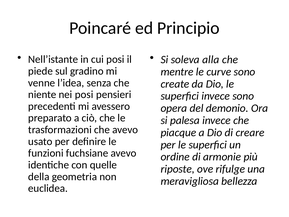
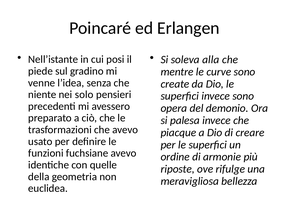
Principio: Principio -> Erlangen (188, 28)
nei posi: posi -> solo (84, 94)
